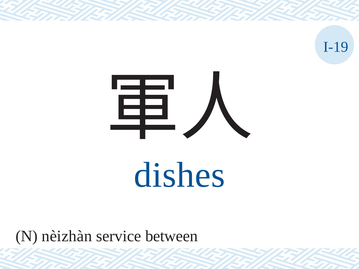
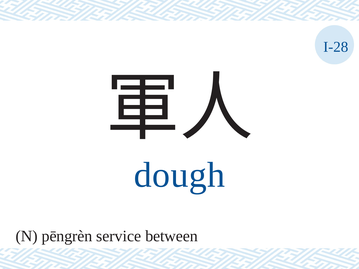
I-19: I-19 -> I-28 (336, 47)
dishes: dishes -> dough (179, 175)
nèizhàn: nèizhàn -> pēngrèn (67, 236)
